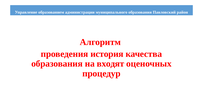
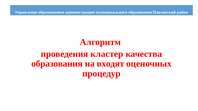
история: история -> кластер (107, 54)
